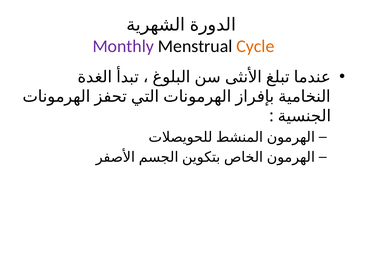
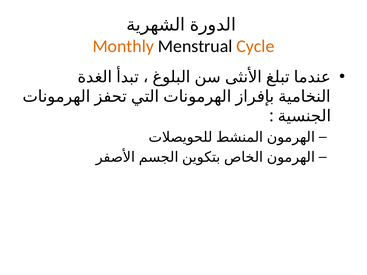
Monthly colour: purple -> orange (123, 46)
